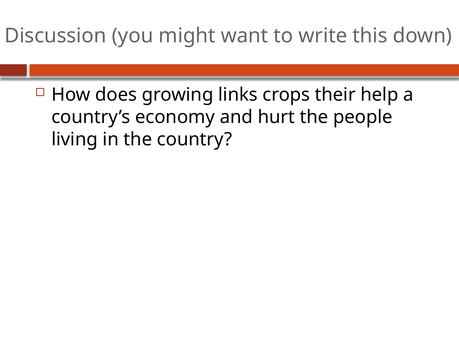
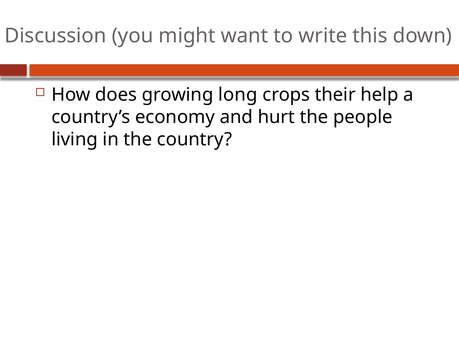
links: links -> long (238, 95)
